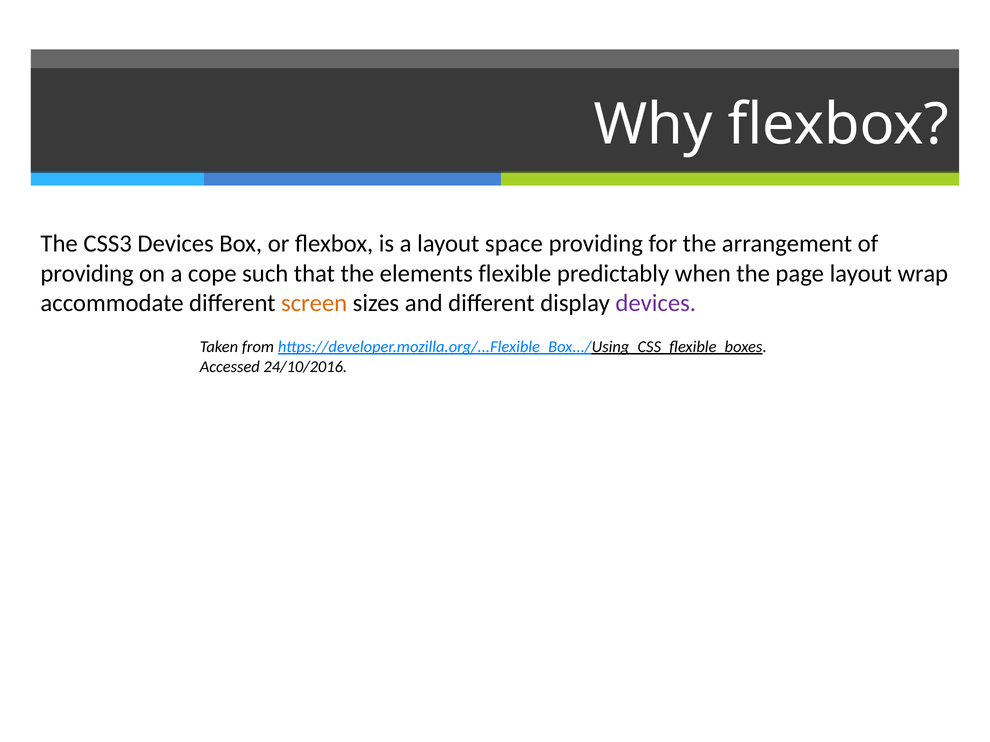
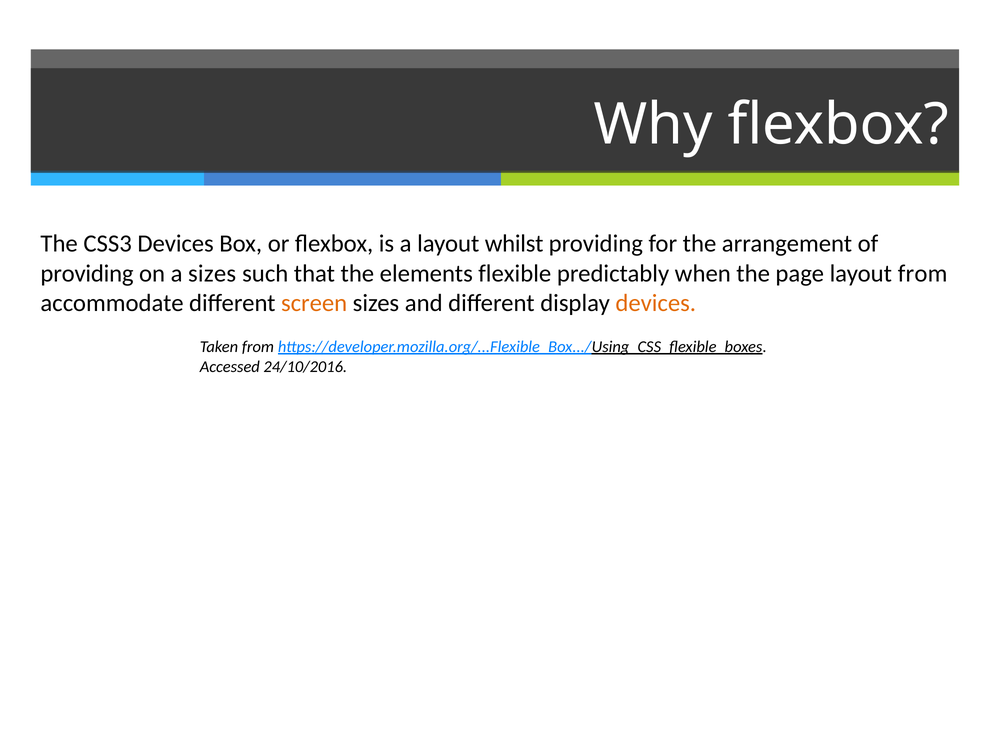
space: space -> whilst (514, 244)
a cope: cope -> sizes (212, 274)
layout wrap: wrap -> from (923, 274)
devices colour: purple -> orange (656, 303)
